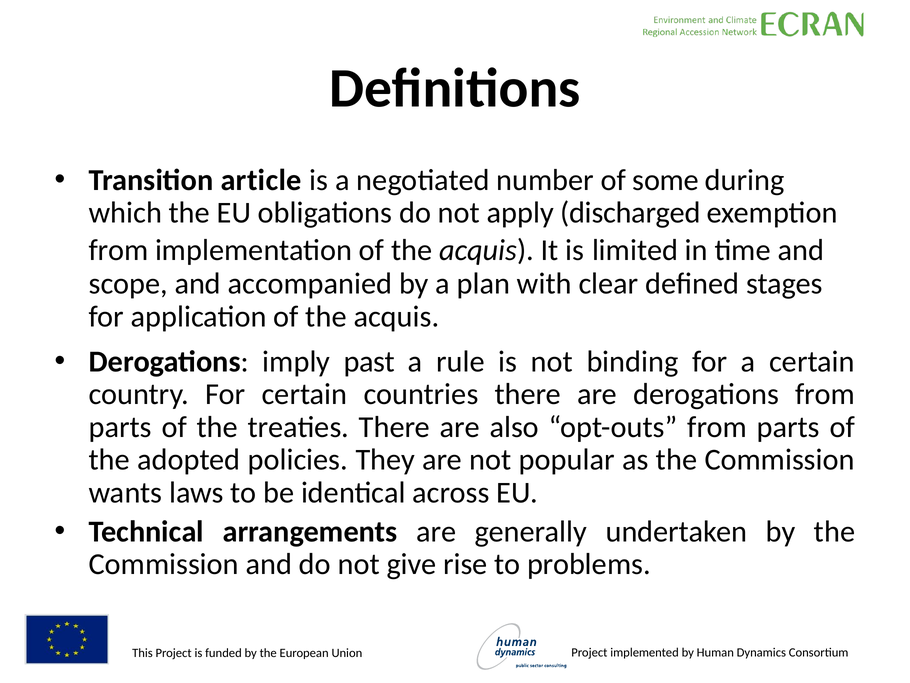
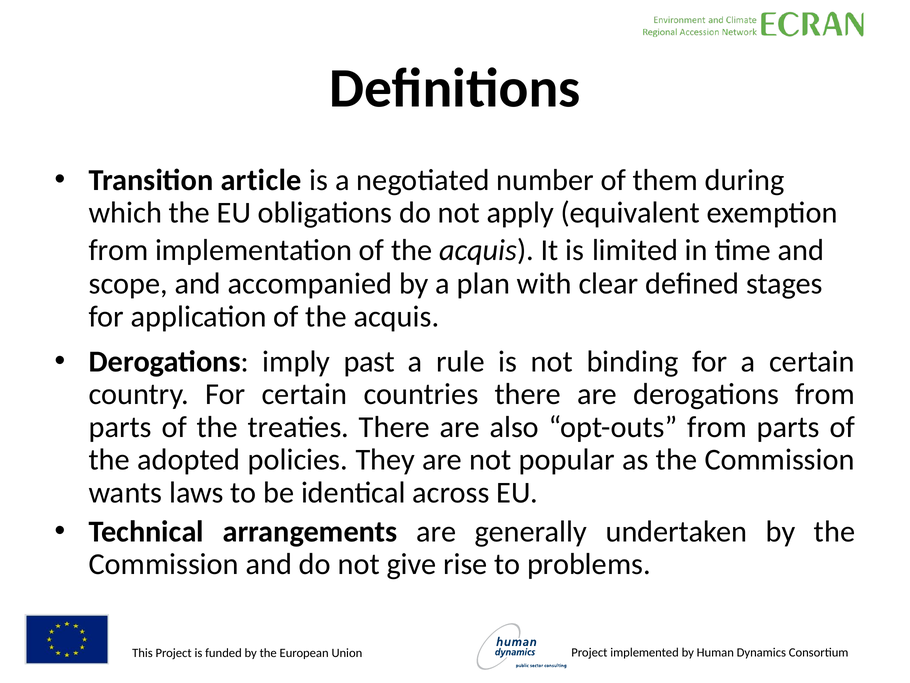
some: some -> them (665, 180)
discharged: discharged -> equivalent (630, 213)
